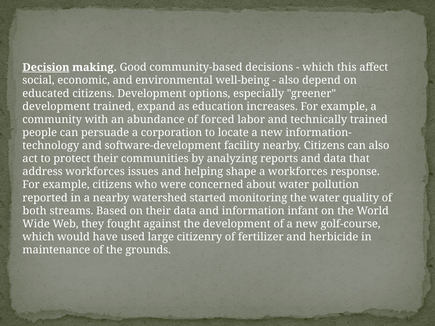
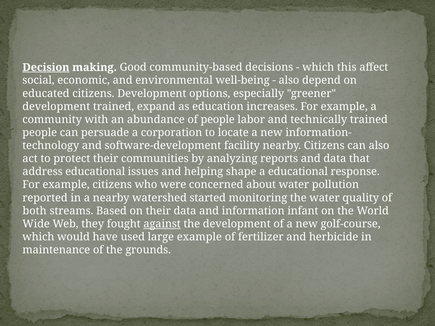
of forced: forced -> people (218, 120)
address workforces: workforces -> educational (95, 172)
a workforces: workforces -> educational (298, 172)
against underline: none -> present (162, 224)
large citizenry: citizenry -> example (199, 237)
